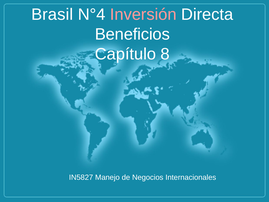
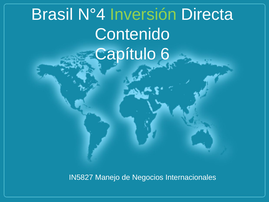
Inversión colour: pink -> light green (143, 15)
Beneficios: Beneficios -> Contenido (132, 34)
8: 8 -> 6 (165, 54)
